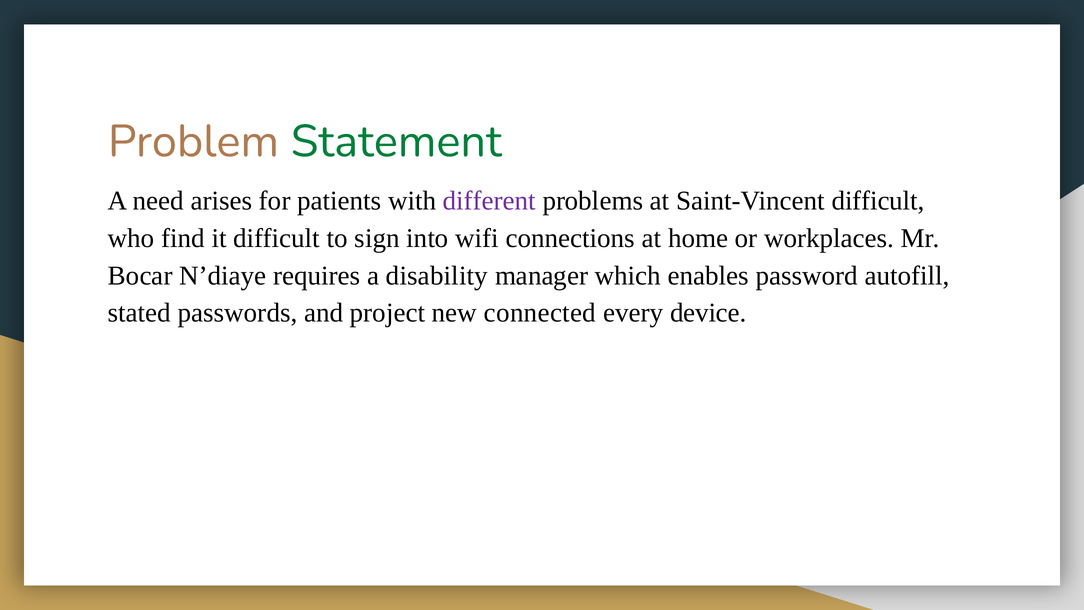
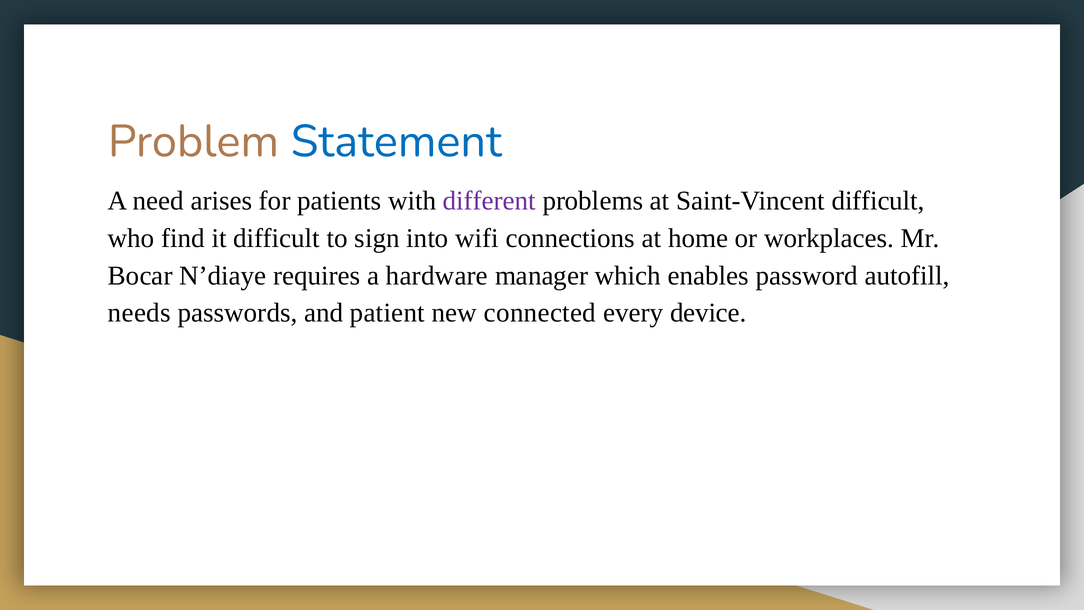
Statement colour: green -> blue (396, 141)
disability: disability -> hardware (437, 275)
stated: stated -> needs (139, 313)
project: project -> patient (387, 313)
